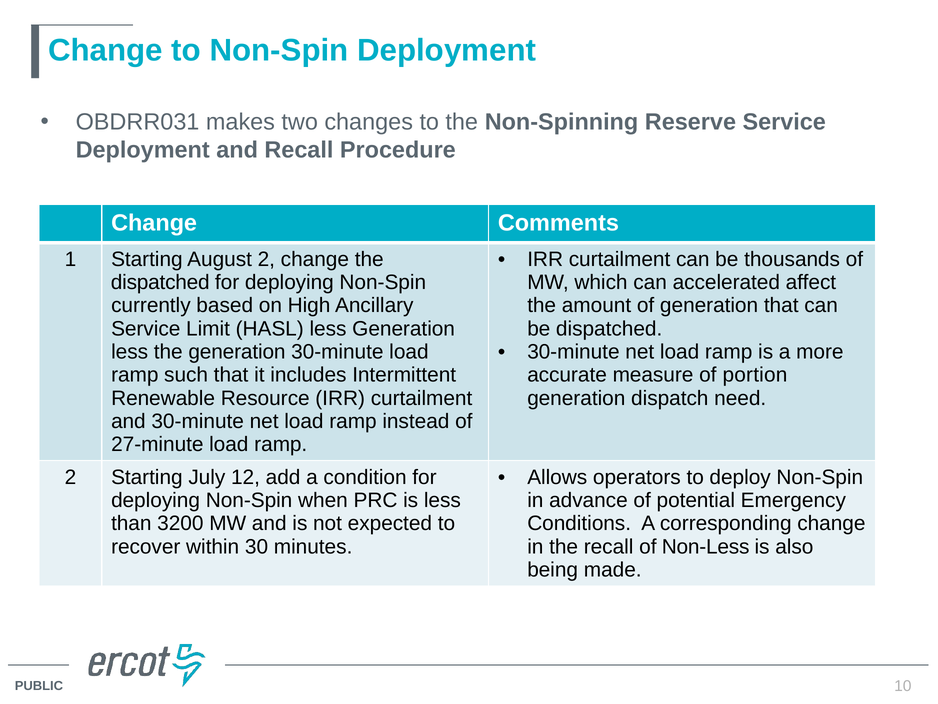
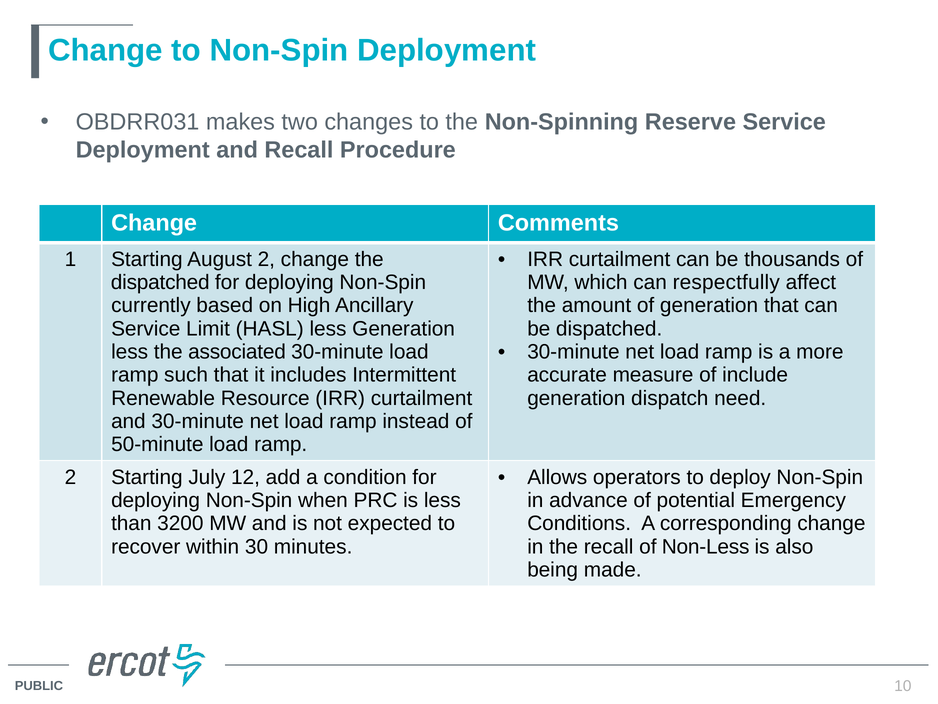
accelerated: accelerated -> respectfully (726, 282)
the generation: generation -> associated (237, 352)
portion: portion -> include (755, 375)
27-minute: 27-minute -> 50-minute (157, 444)
